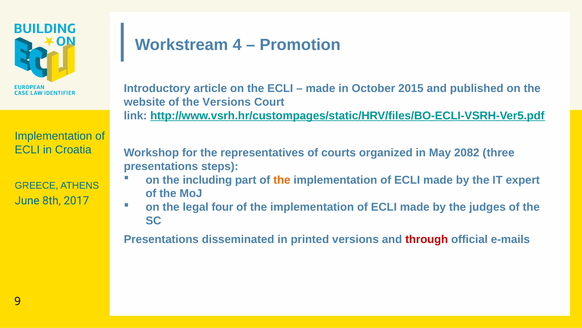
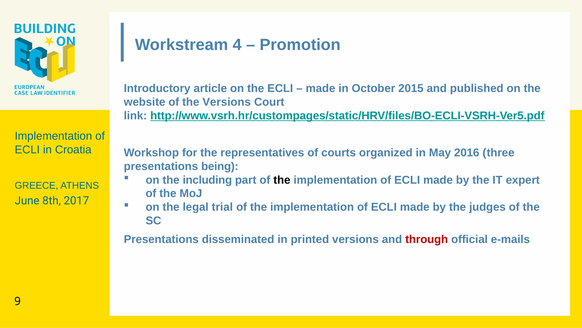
2082: 2082 -> 2016 (467, 152)
steps: steps -> being (220, 166)
the colour: orange -> black (282, 180)
four: four -> trial (222, 207)
